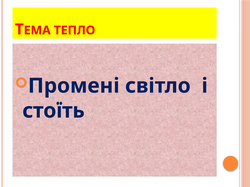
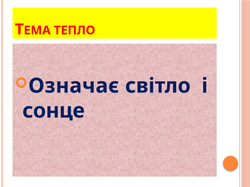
Промені: Промені -> Означає (74, 86)
стоїть: стоїть -> сонце (54, 111)
